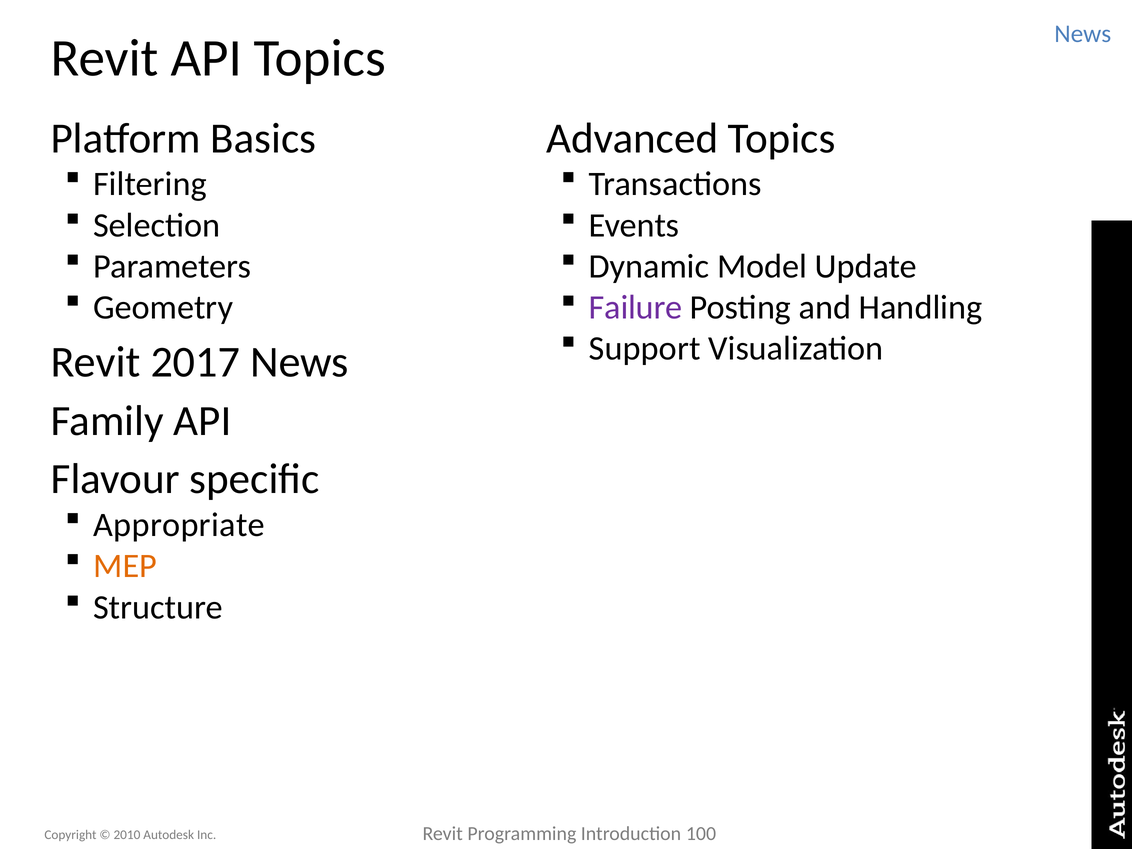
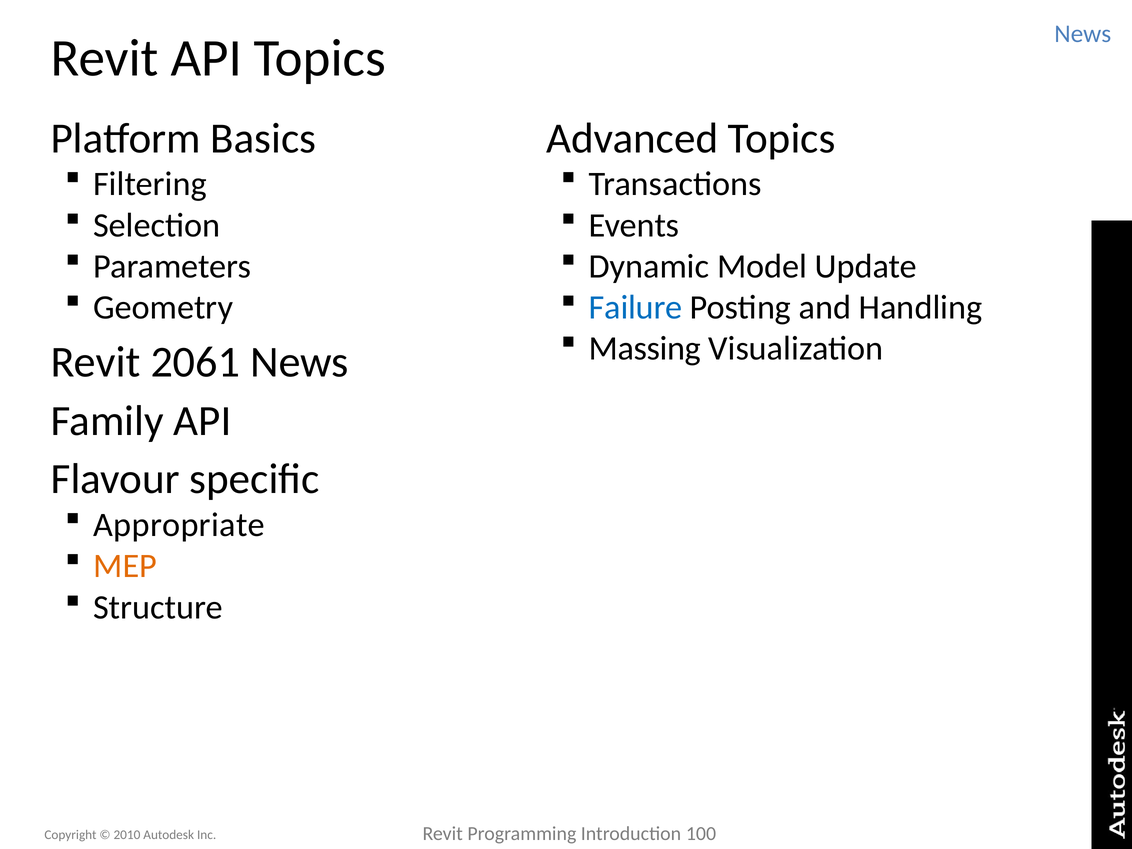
Failure colour: purple -> blue (636, 308)
Support: Support -> Massing (645, 349)
2017: 2017 -> 2061 (195, 362)
